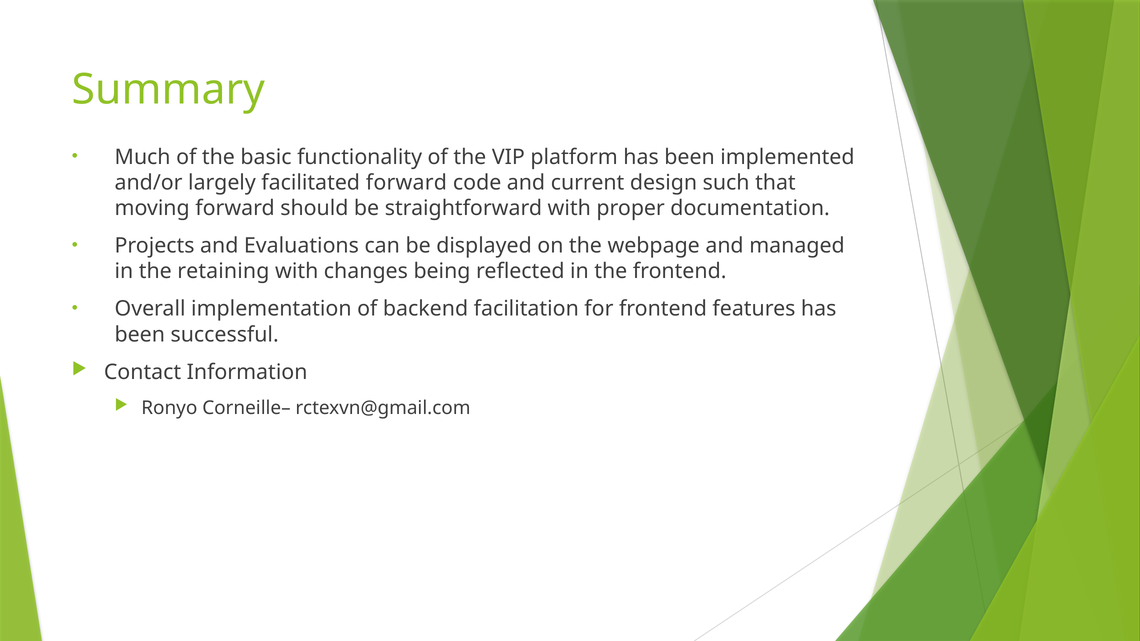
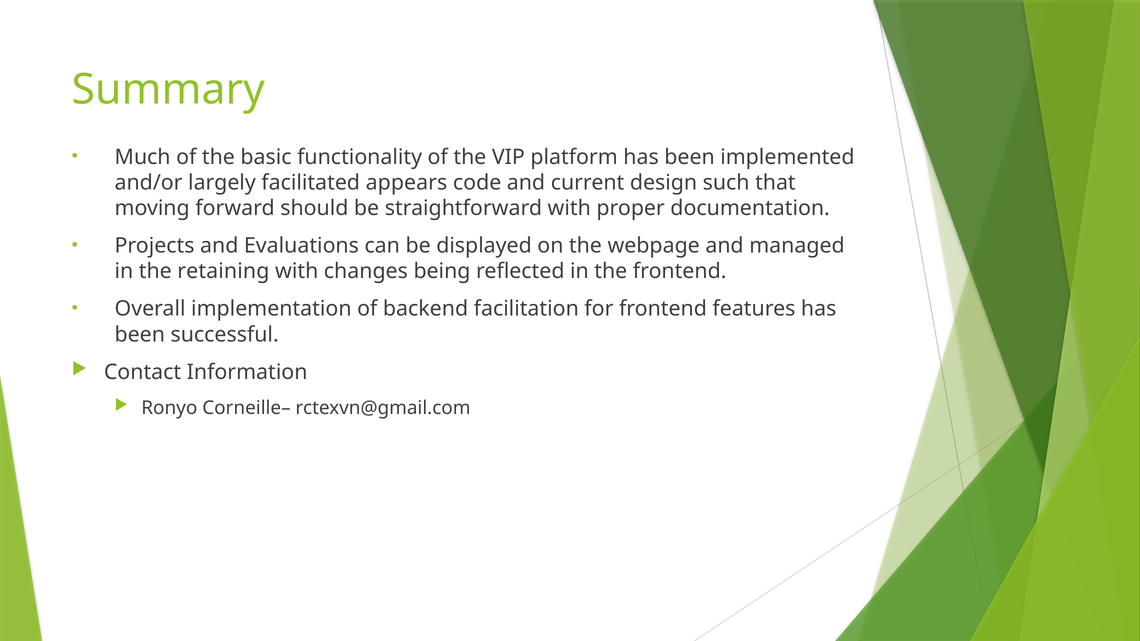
facilitated forward: forward -> appears (406, 183)
